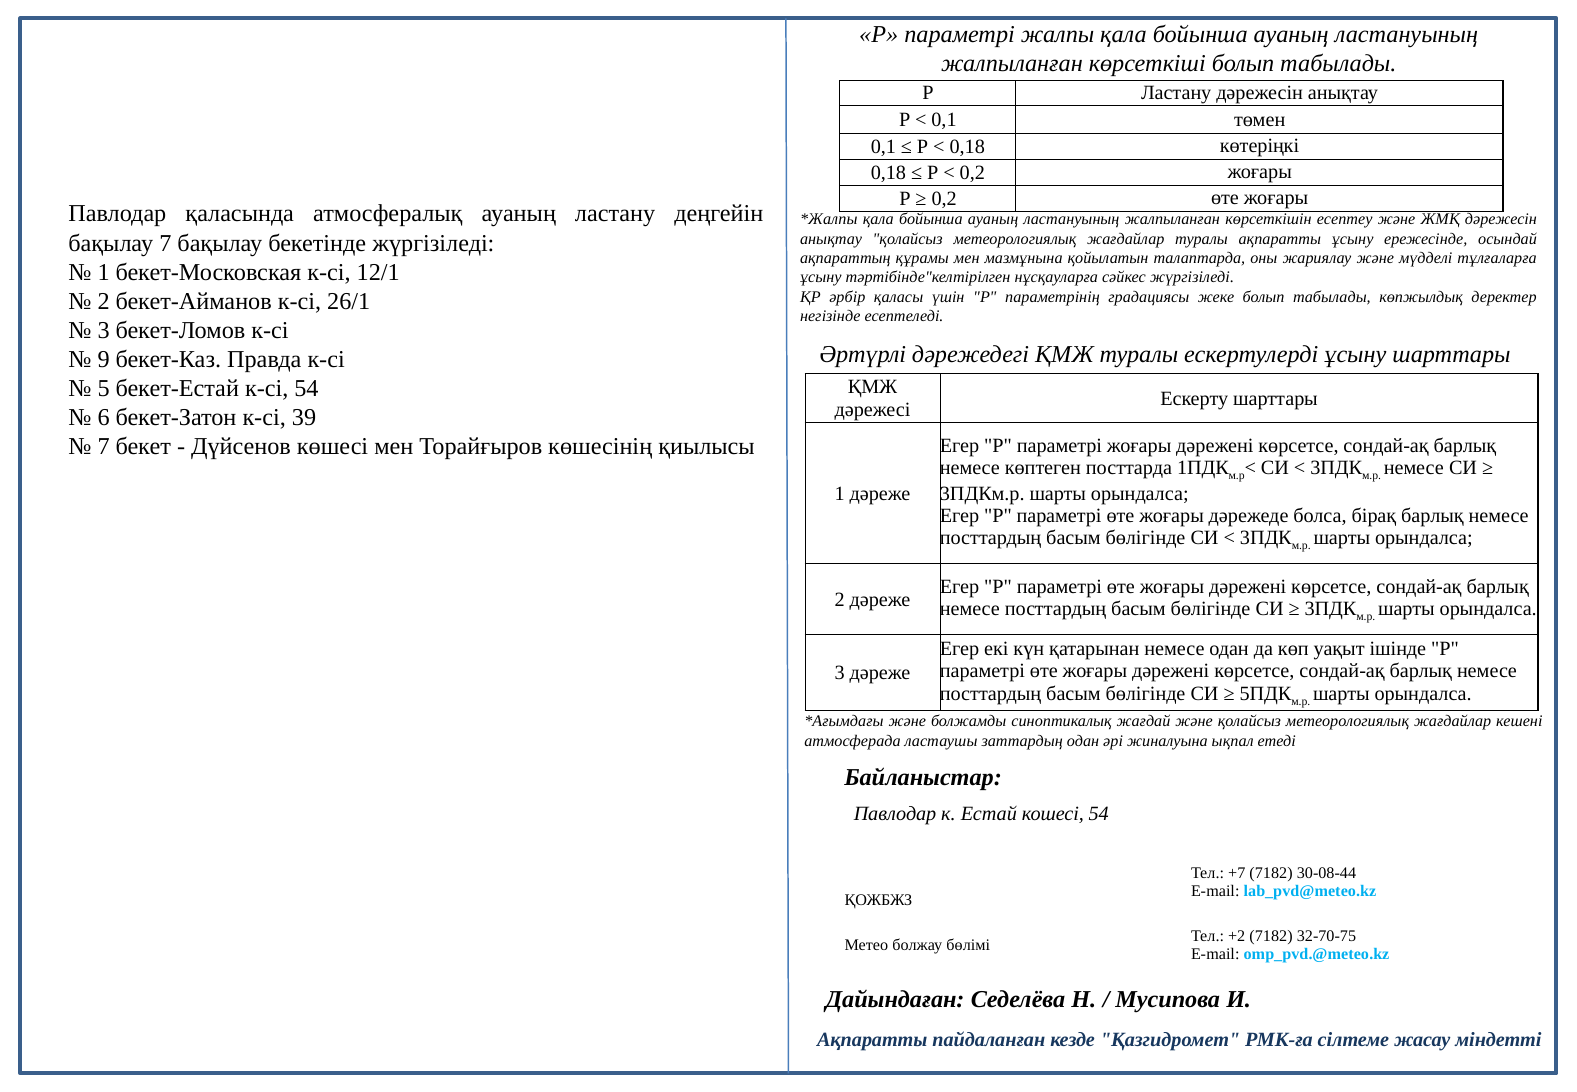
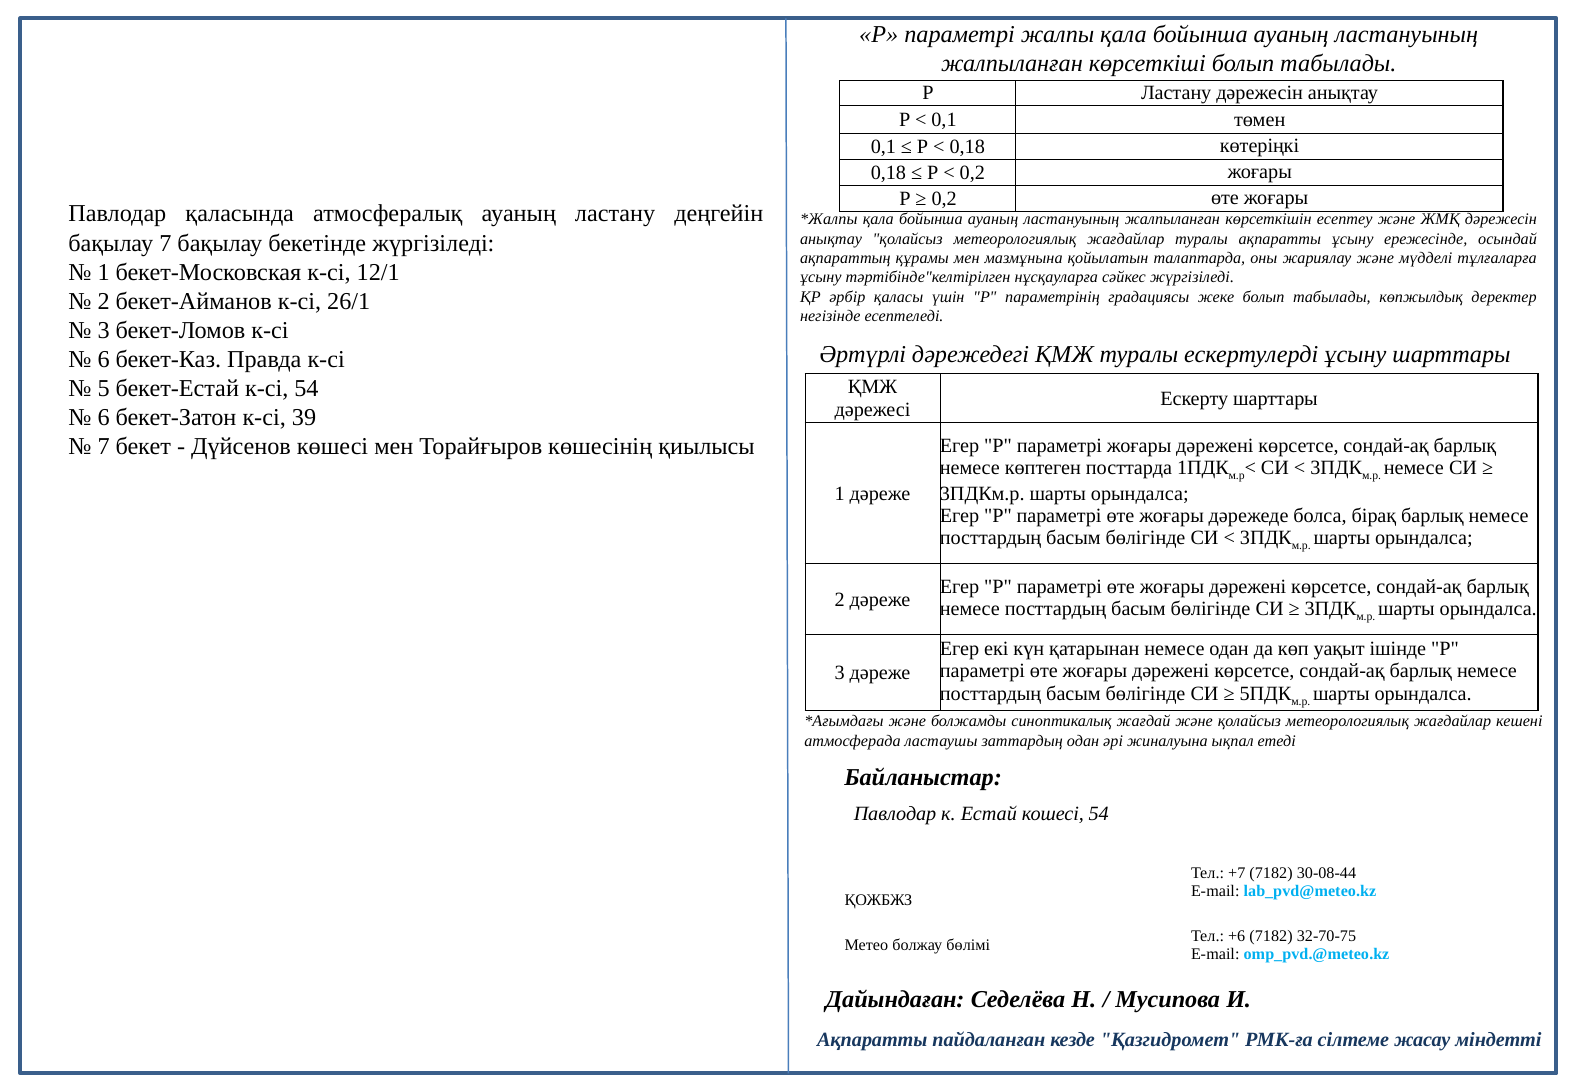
9: 9 -> 6 (104, 359)
+2: +2 -> +6 (1237, 936)
